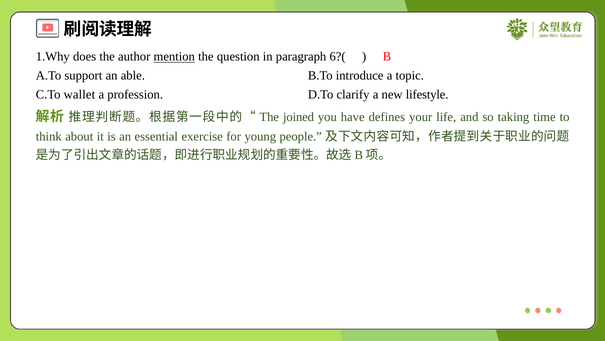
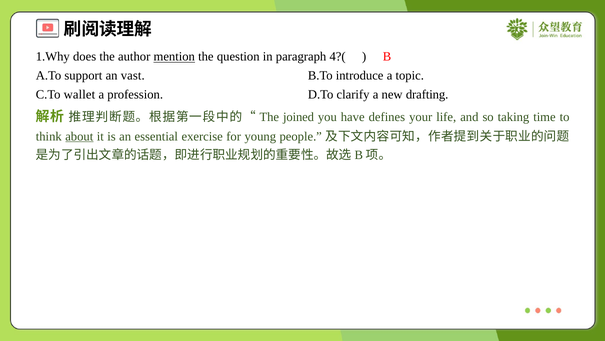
6?(: 6?( -> 4?( (338, 57)
able: able -> vast (133, 76)
lifestyle: lifestyle -> drafting (427, 95)
about underline: none -> present (79, 136)
